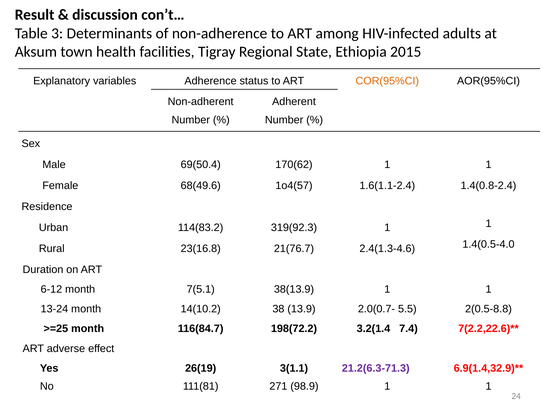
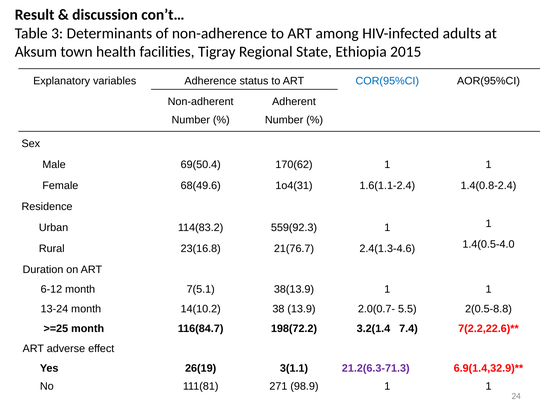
COR(95%CI colour: orange -> blue (387, 81)
1o4(57: 1o4(57 -> 1o4(31 (294, 186)
319(92.3: 319(92.3 -> 559(92.3 (294, 228)
